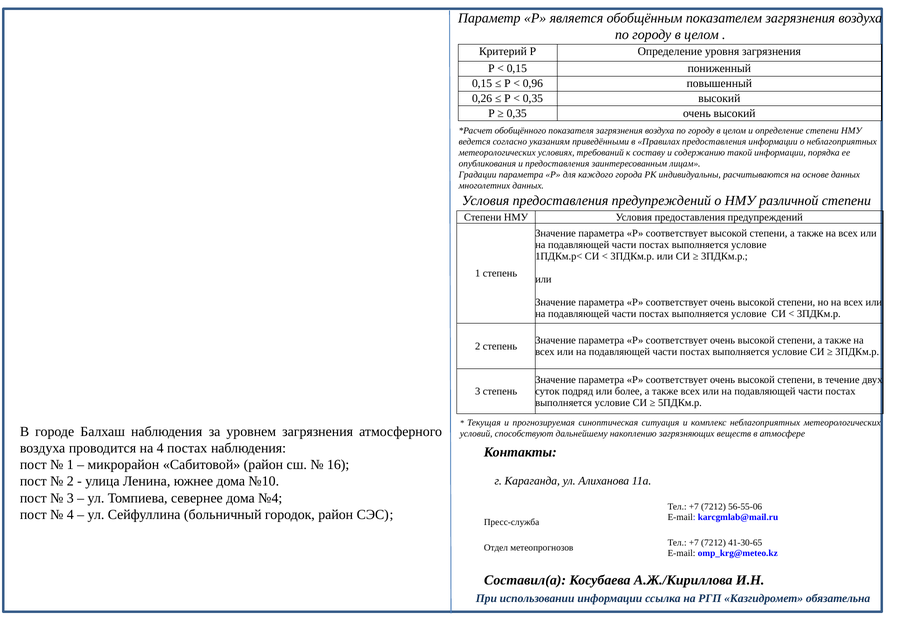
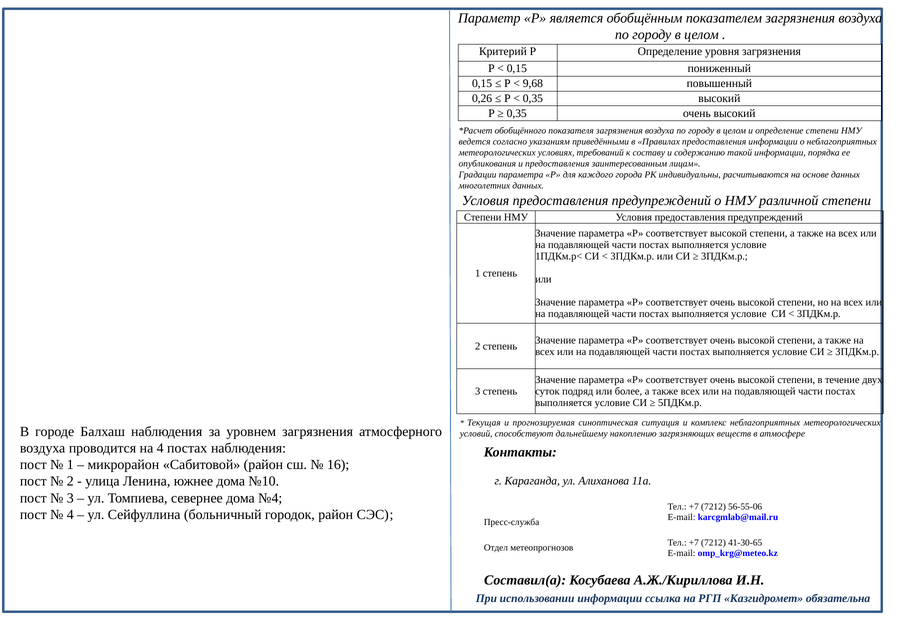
0,96: 0,96 -> 9,68 (533, 84)
